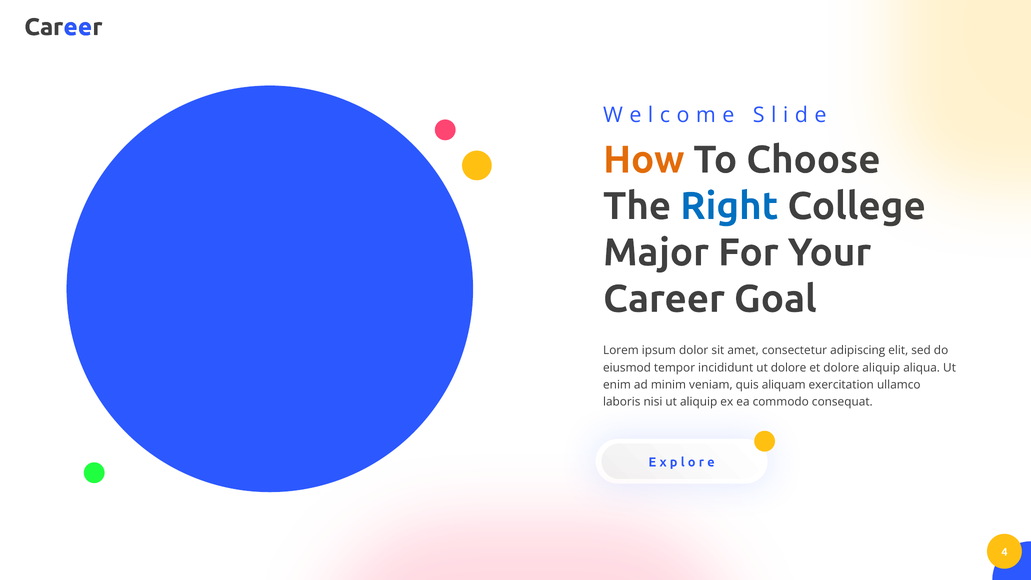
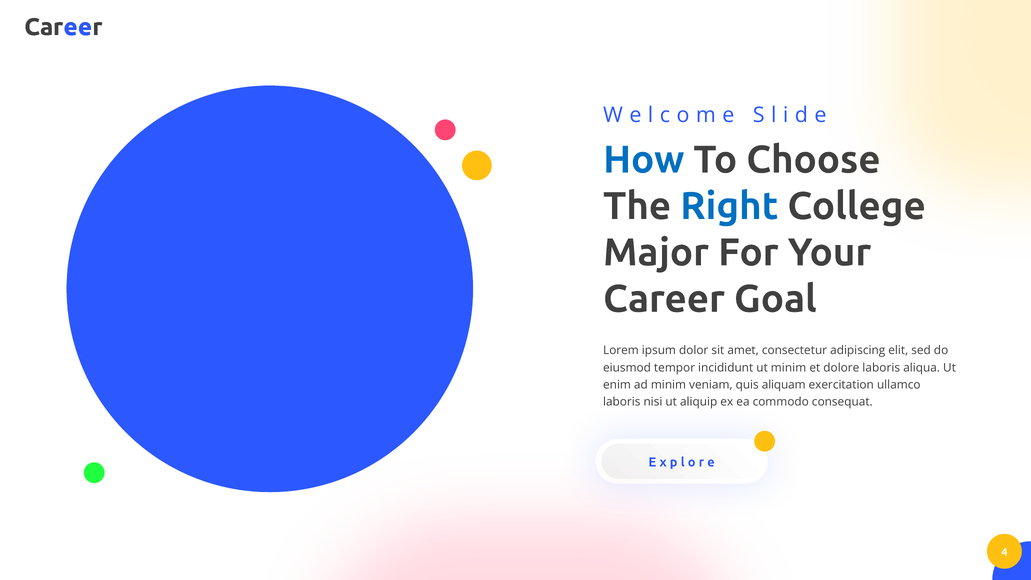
How colour: orange -> blue (644, 160)
ut dolore: dolore -> minim (789, 368)
dolore aliquip: aliquip -> laboris (881, 368)
